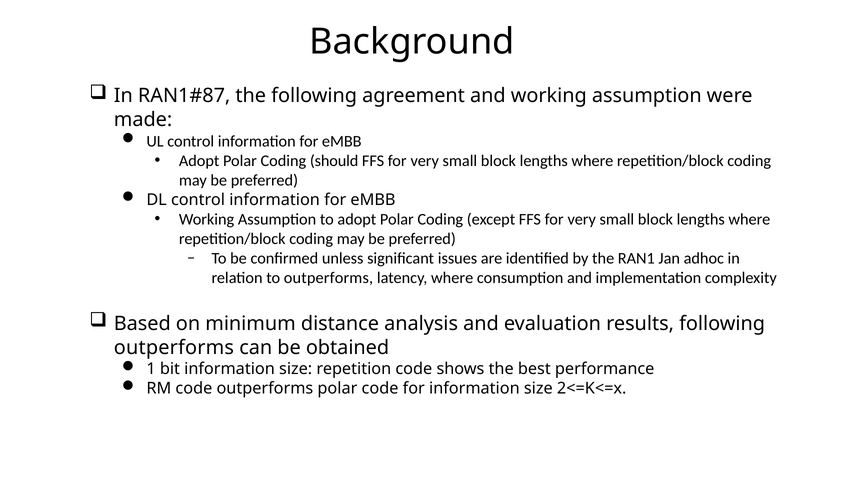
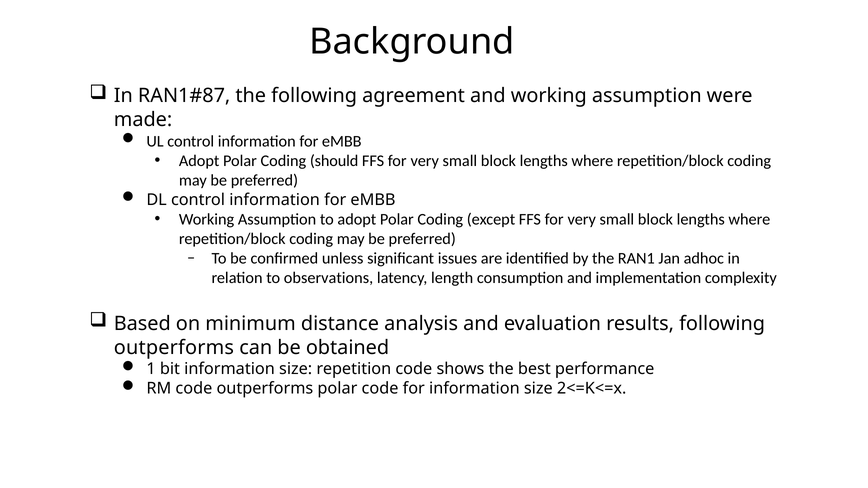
to outperforms: outperforms -> observations (329, 278)
latency where: where -> length (452, 278)
